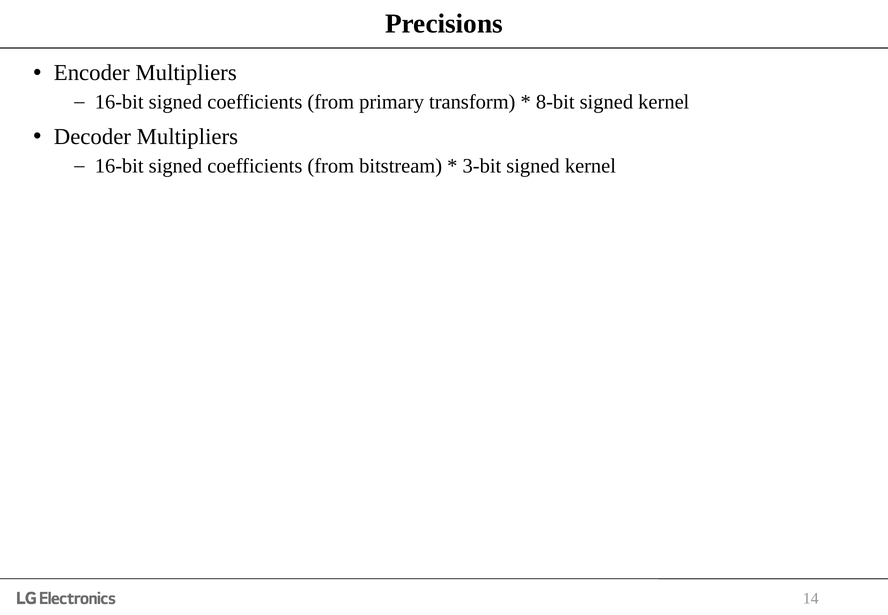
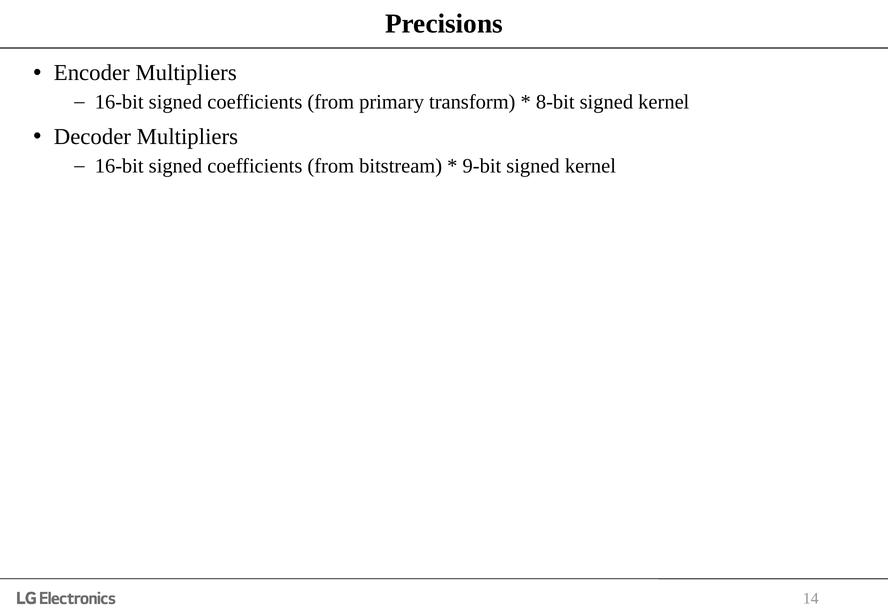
3-bit: 3-bit -> 9-bit (482, 166)
